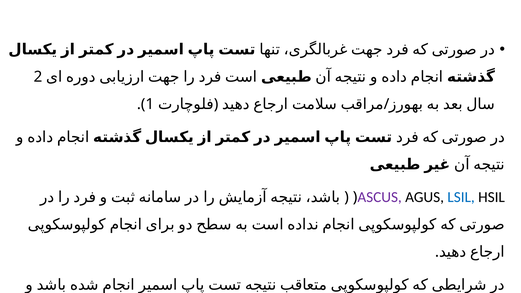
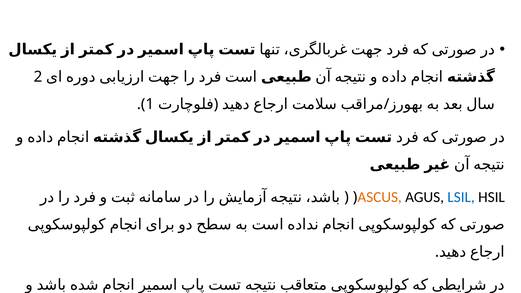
ASCUS colour: purple -> orange (380, 197)
